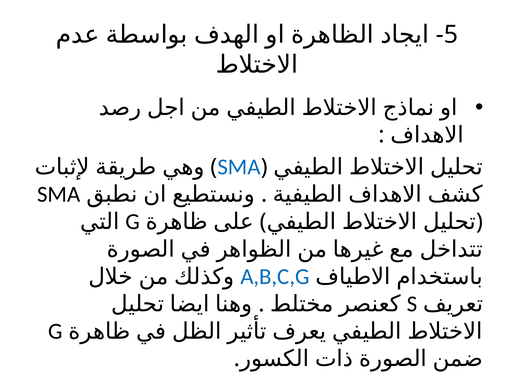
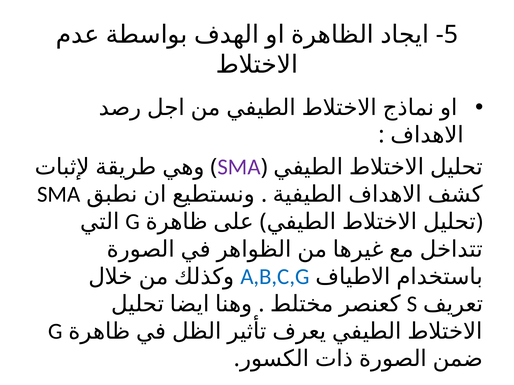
SMA colour: blue -> purple (239, 167)
